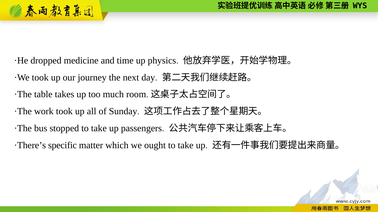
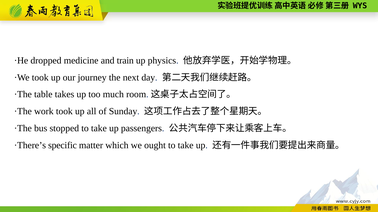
time: time -> train (125, 61)
